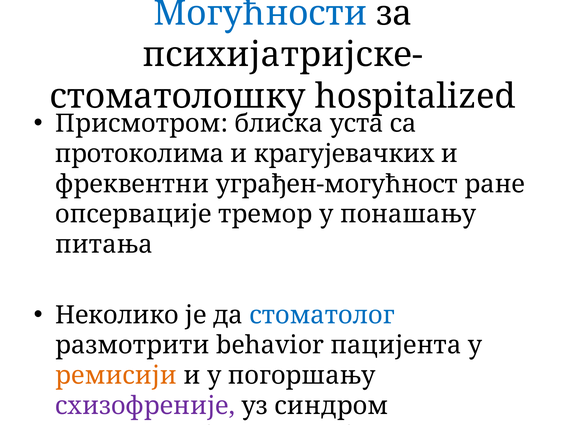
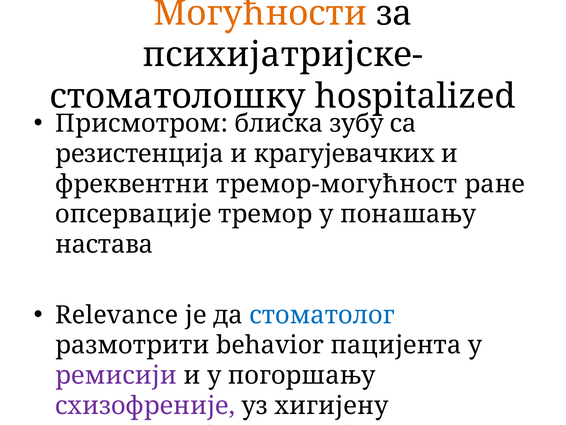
Могућности colour: blue -> orange (260, 13)
уста: уста -> зубу (357, 123)
протоколима: протоколима -> резистенција (140, 154)
уграђен-могућност: уграђен-могућност -> тремор-могућност (337, 184)
питања: питања -> настава (104, 244)
Неколико: Неколико -> Relevance (117, 315)
ремисији colour: orange -> purple (116, 375)
синдром: синдром -> хигијену (331, 405)
